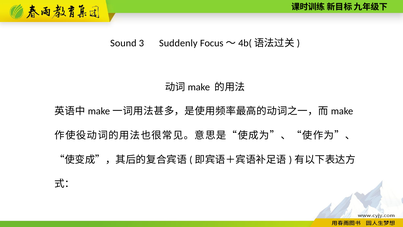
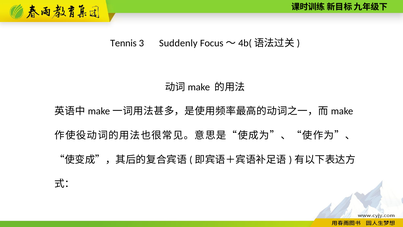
Sound: Sound -> Tennis (123, 43)
